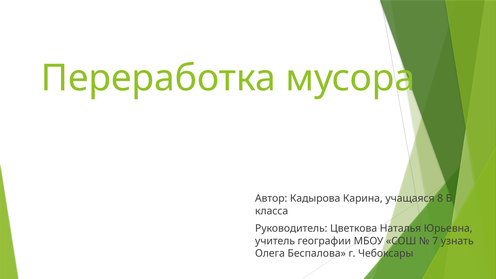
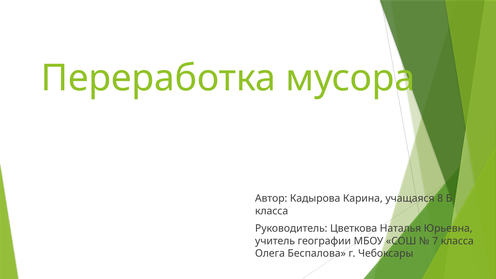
7 узнать: узнать -> класса (457, 241)
